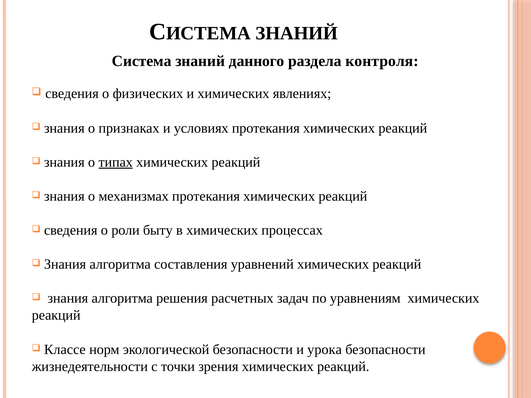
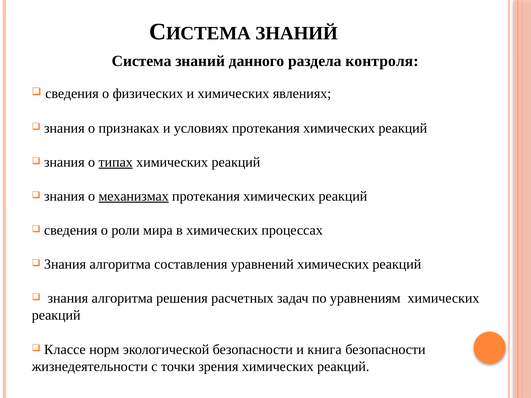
механизмах underline: none -> present (134, 196)
быту: быту -> мира (158, 230)
урока: урока -> книга (325, 350)
